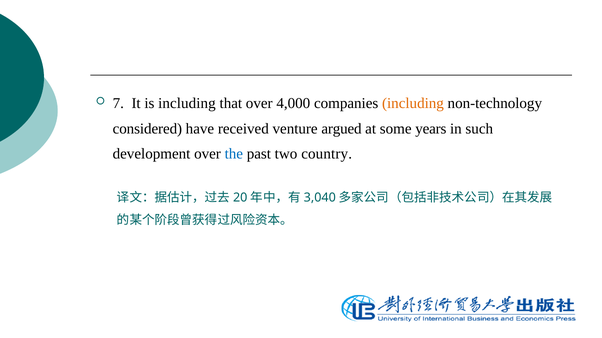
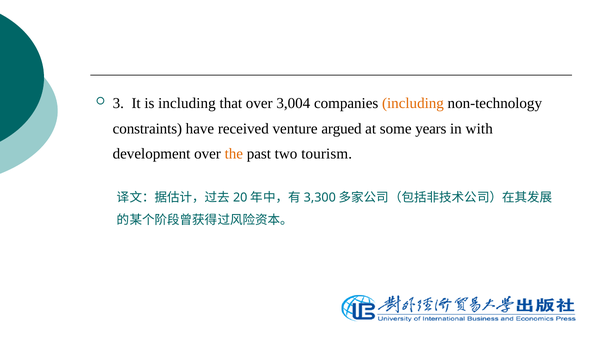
7: 7 -> 3 (118, 104)
4,000: 4,000 -> 3,004 (293, 104)
considered: considered -> constraints (147, 129)
such: such -> with (479, 129)
the colour: blue -> orange (234, 154)
country: country -> tourism (327, 154)
3,040: 3,040 -> 3,300 (320, 198)
